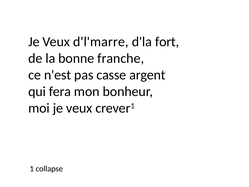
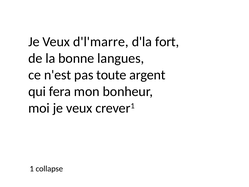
franche: franche -> langues (121, 58)
casse: casse -> toute (111, 75)
